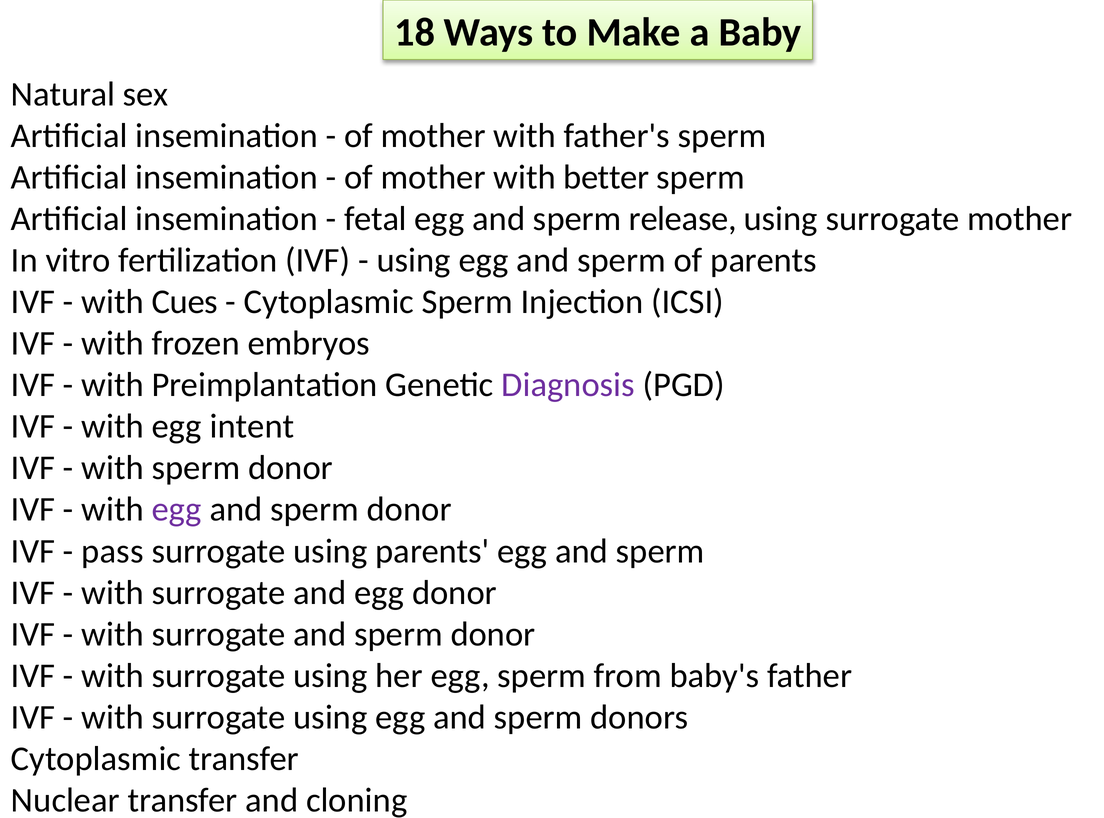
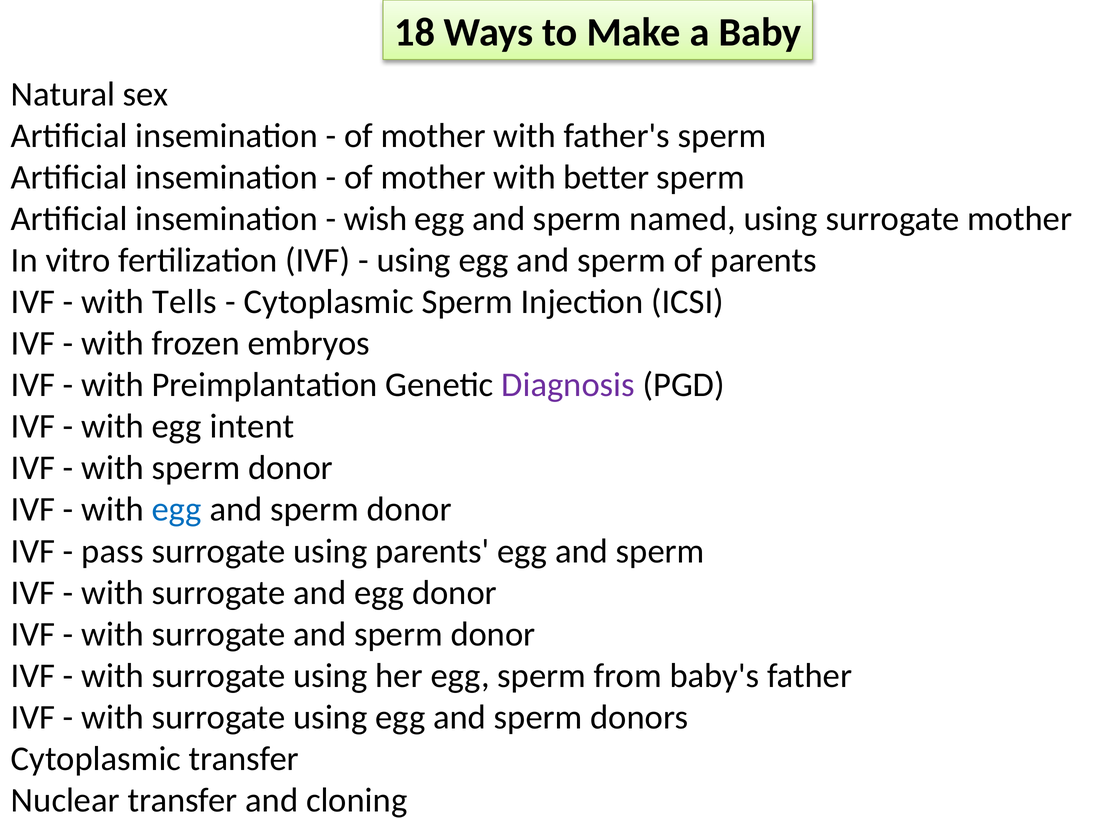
fetal: fetal -> wish (376, 219)
release: release -> named (683, 219)
Cues: Cues -> Tells (184, 302)
egg colour: purple -> blue (177, 509)
